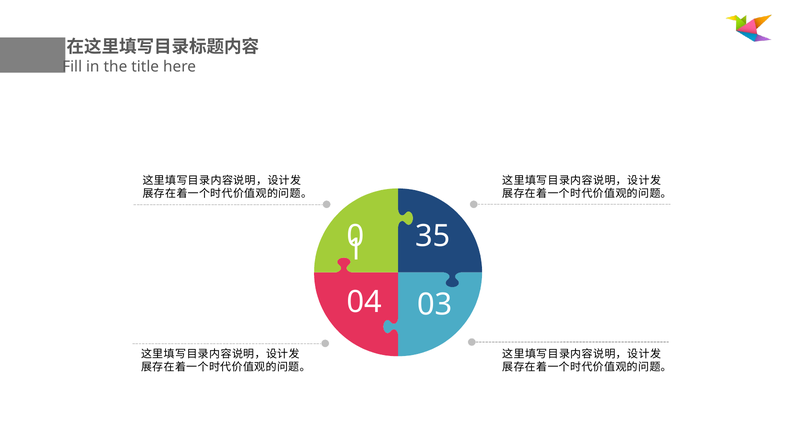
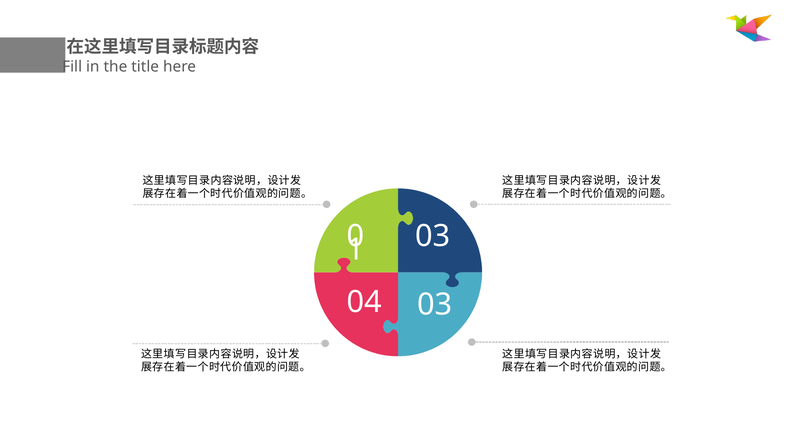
35: 35 -> 03 (433, 236)
